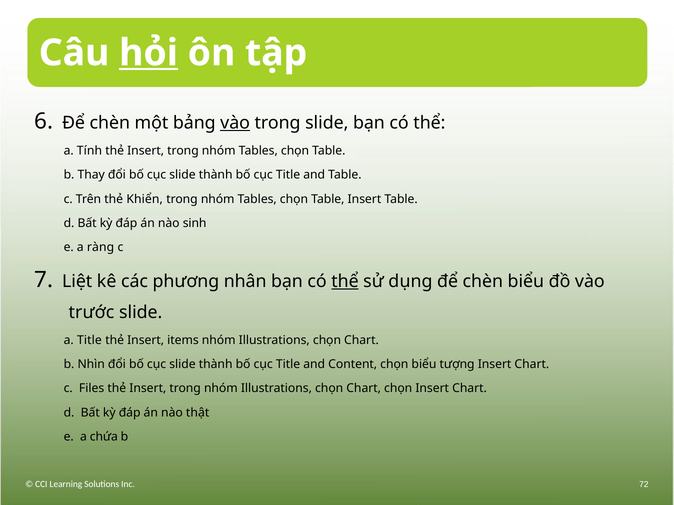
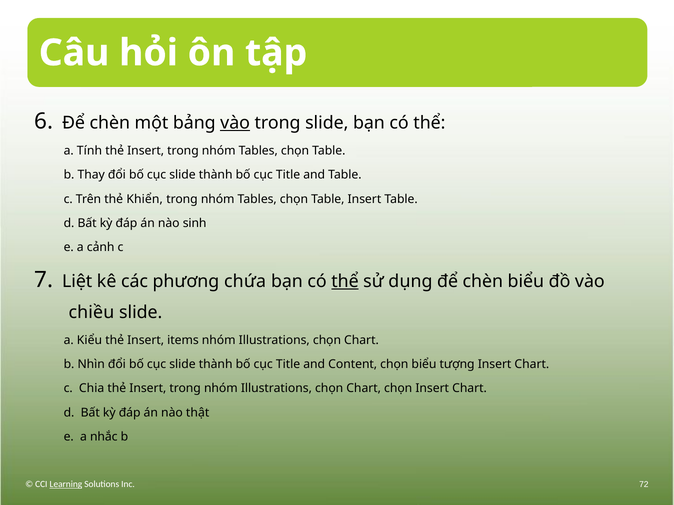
hỏi underline: present -> none (149, 53)
ràng: ràng -> cảnh (101, 247)
nhân: nhân -> chứa (245, 282)
trước: trước -> chiều (91, 313)
a Title: Title -> Kiểu (89, 341)
Files: Files -> Chia (92, 389)
chứa: chứa -> nhắc (104, 437)
Learning underline: none -> present (66, 485)
